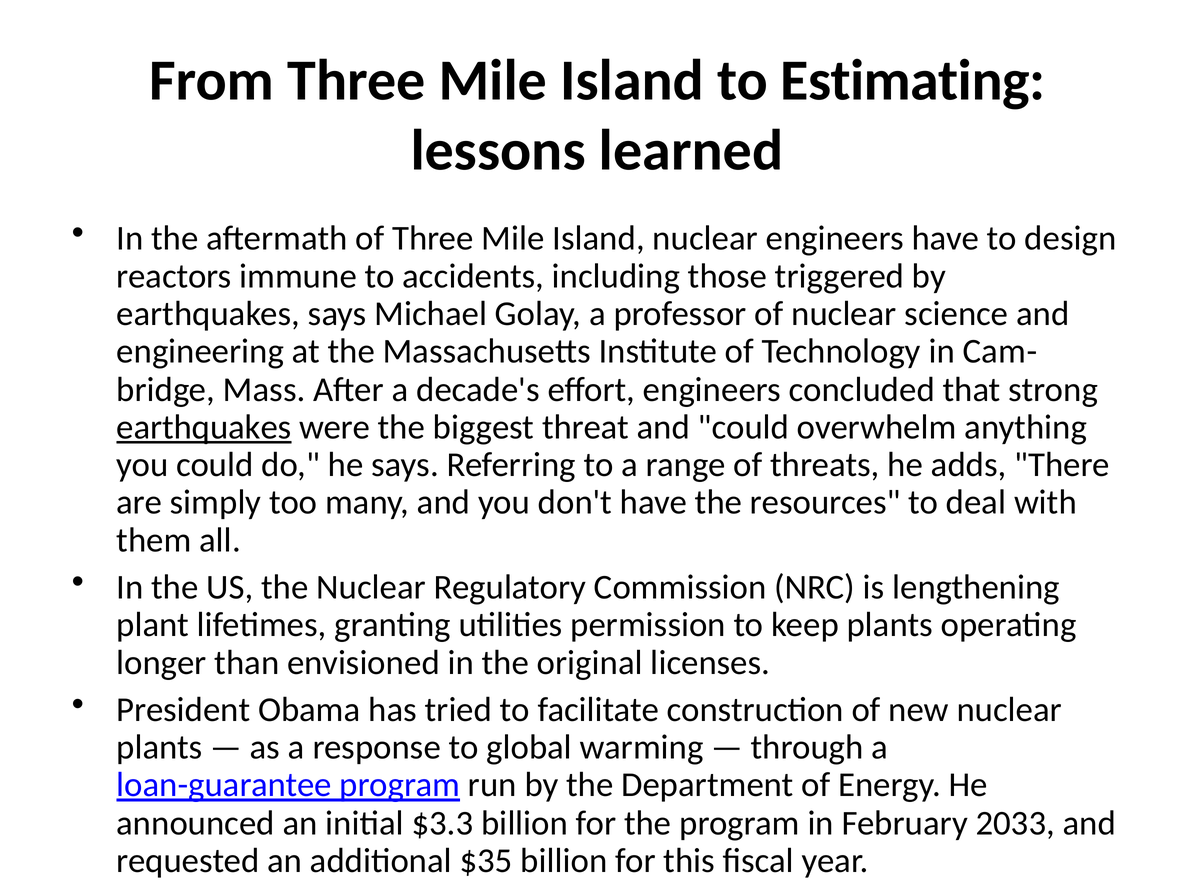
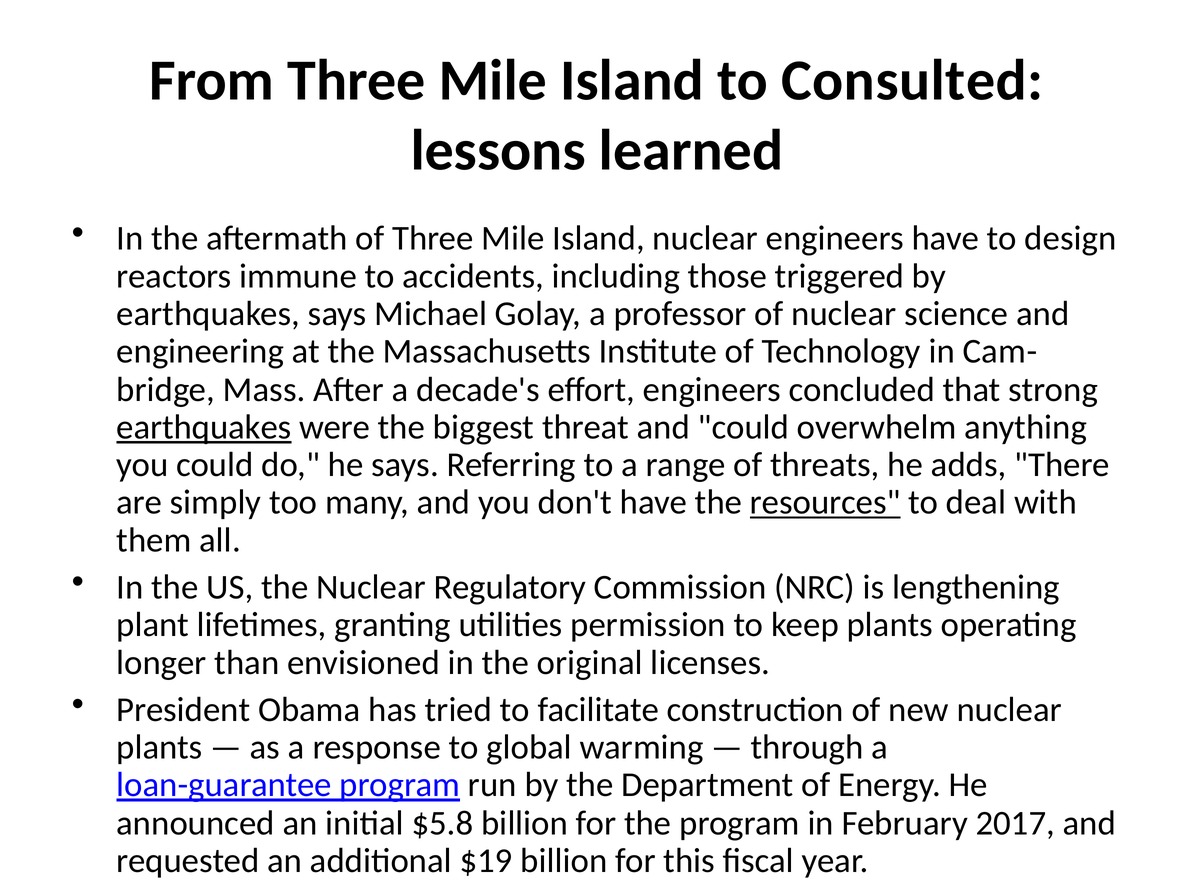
Estimating: Estimating -> Consulted (912, 81)
resources underline: none -> present (825, 502)
$3.3: $3.3 -> $5.8 (442, 823)
2033: 2033 -> 2017 (1015, 823)
$35: $35 -> $19 (486, 860)
